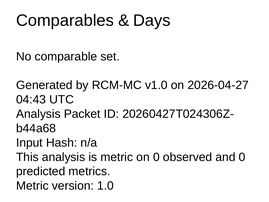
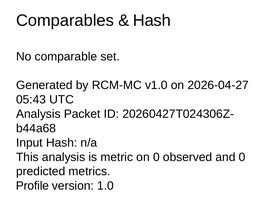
Days: Days -> Hash (152, 20)
04:43: 04:43 -> 05:43 (31, 99)
Metric: Metric -> Profile (32, 186)
